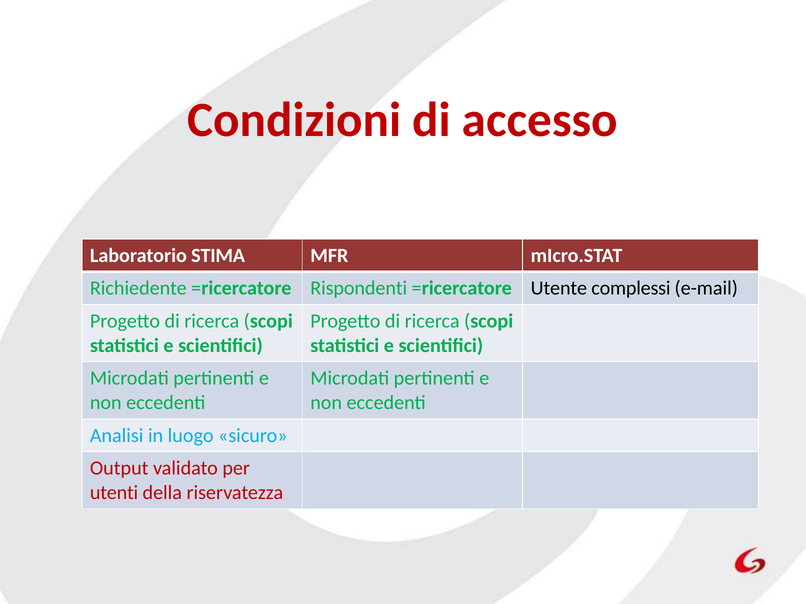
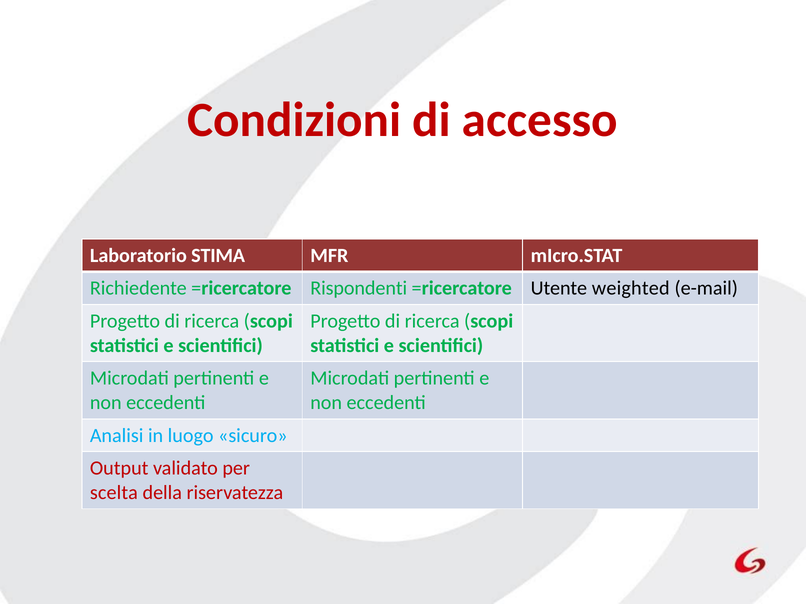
complessi: complessi -> weighted (631, 289)
utenti: utenti -> scelta (114, 493)
